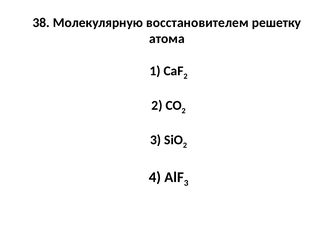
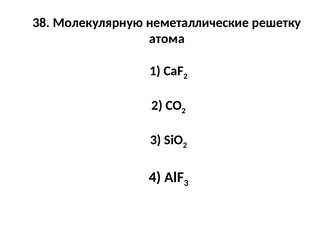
восстановителем: восстановителем -> неметаллические (198, 23)
